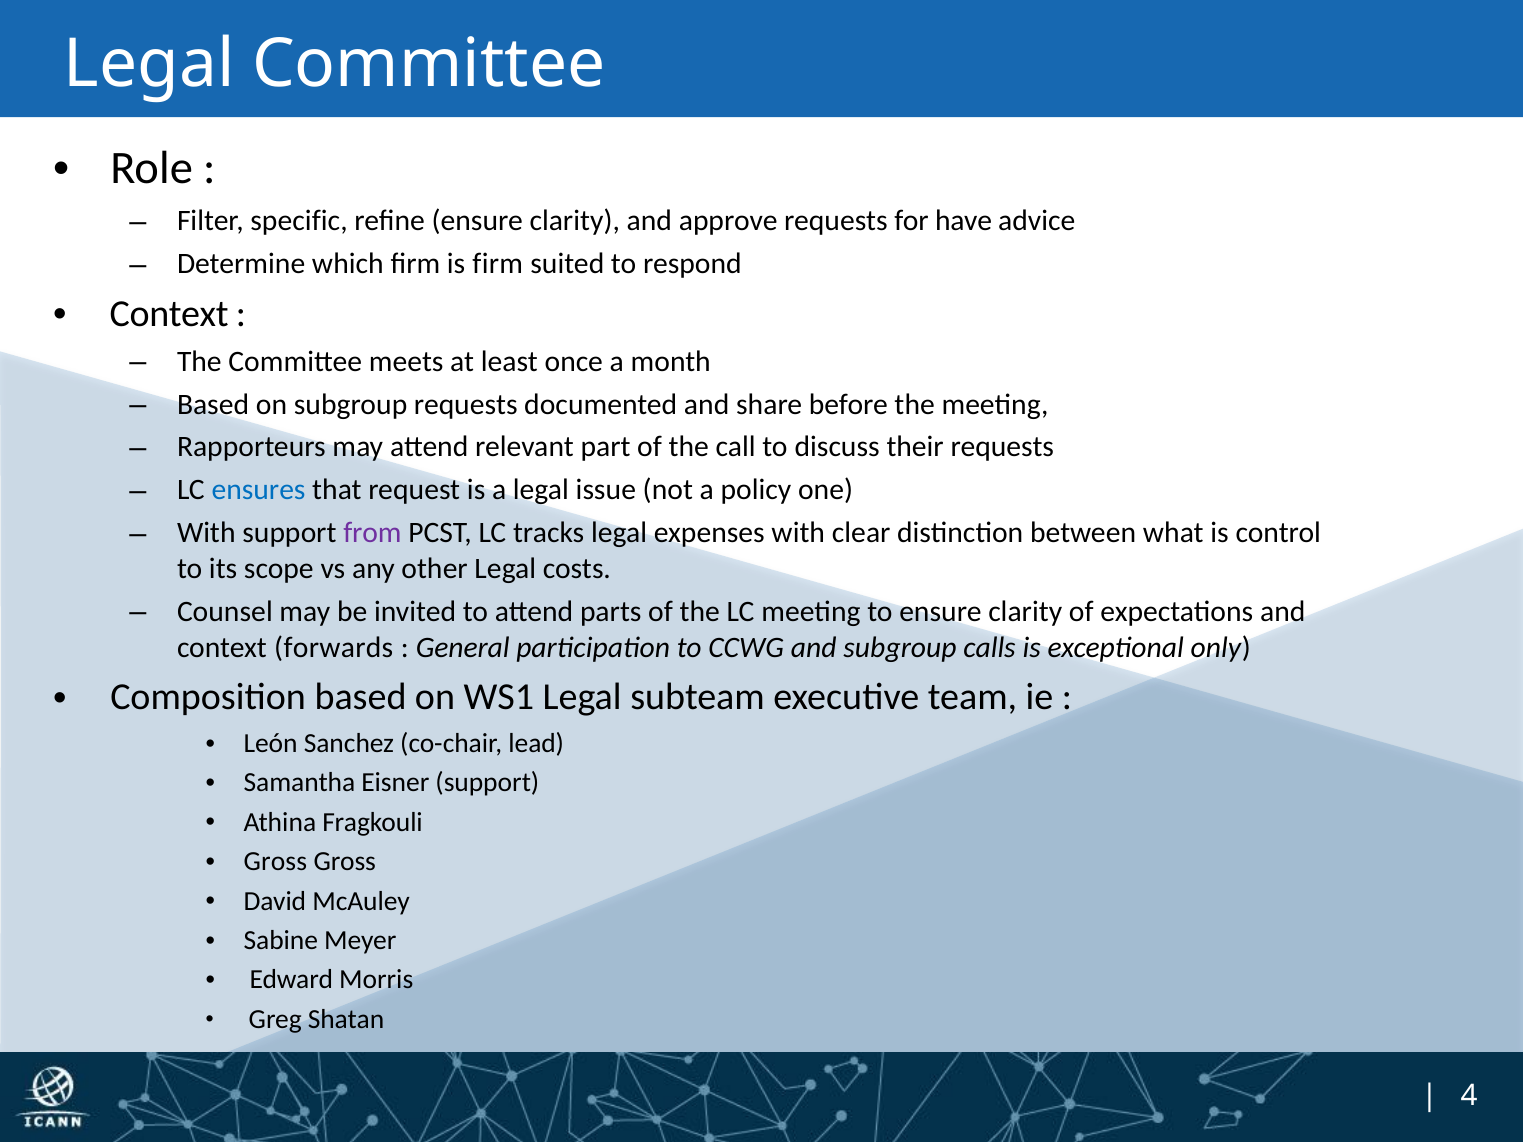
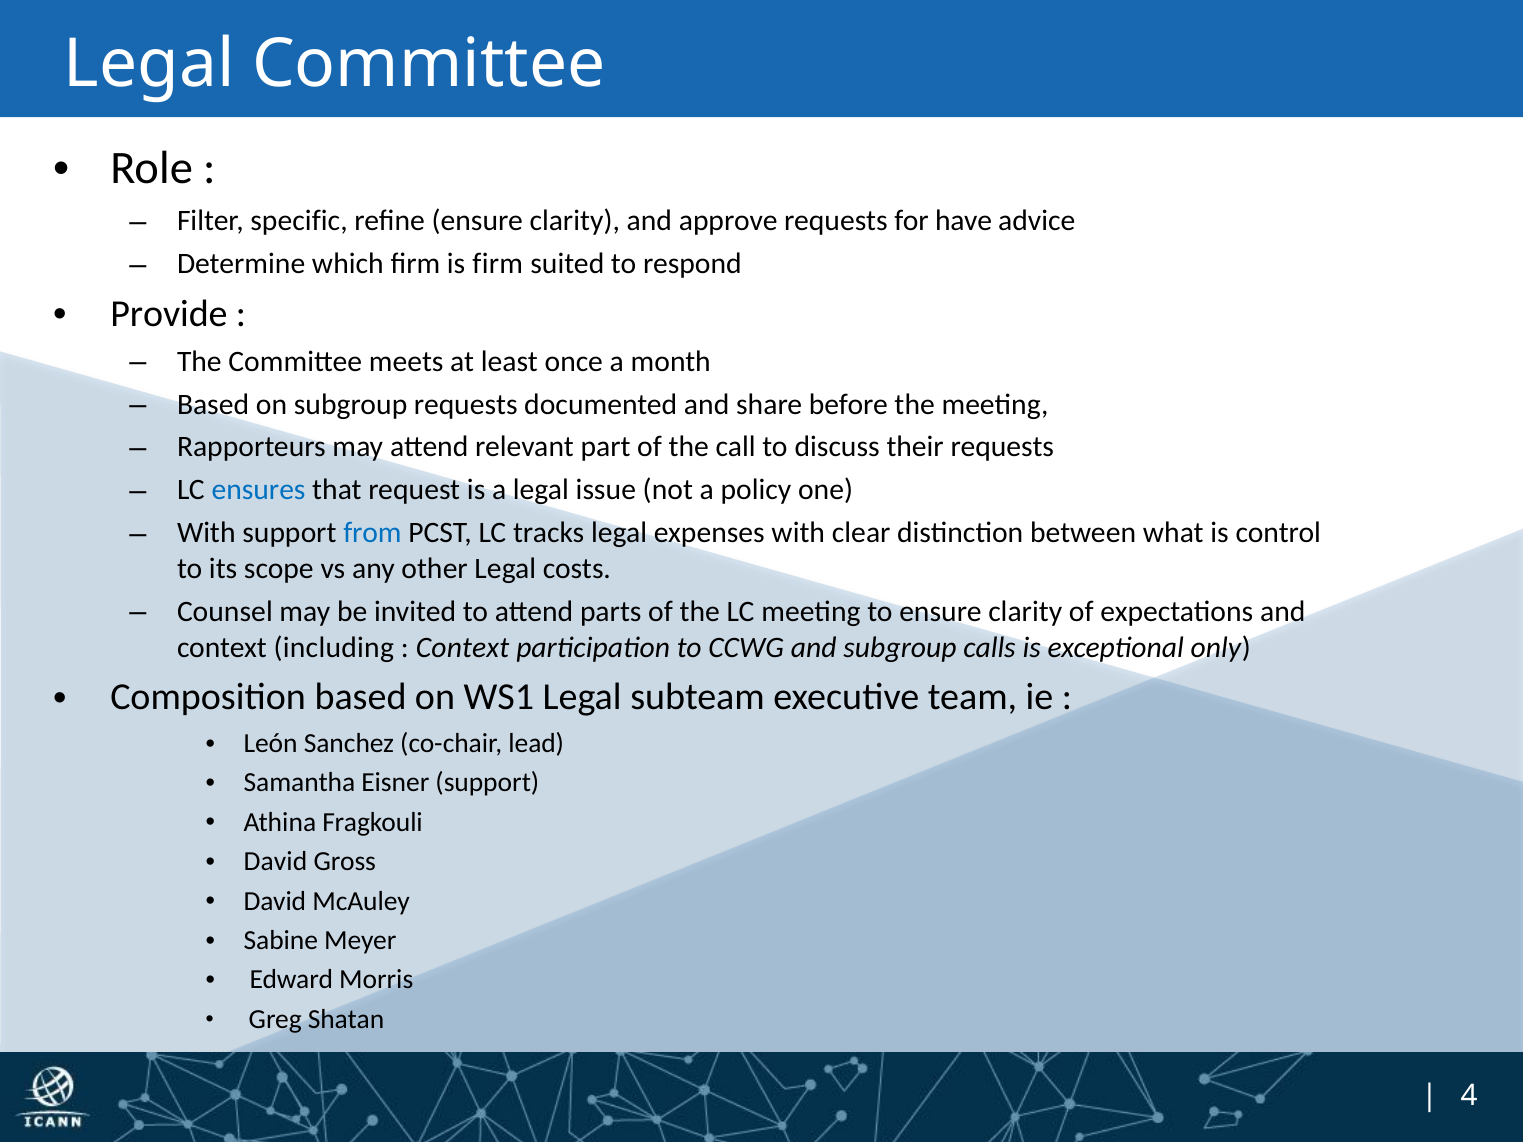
Context: Context -> Provide (169, 314)
from colour: purple -> blue (372, 533)
forwards: forwards -> including (334, 648)
General: General -> Context (463, 648)
Gross: Gross -> David (275, 862)
